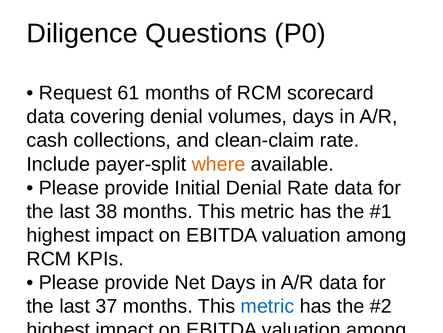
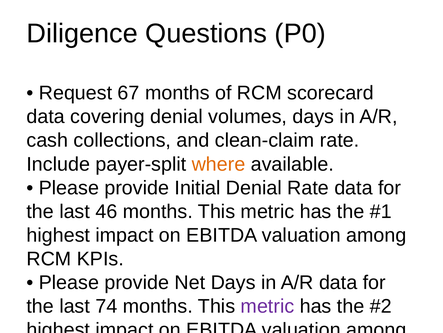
61: 61 -> 67 (129, 93)
38: 38 -> 46 (106, 211)
37: 37 -> 74 (106, 306)
metric colour: blue -> purple (267, 306)
